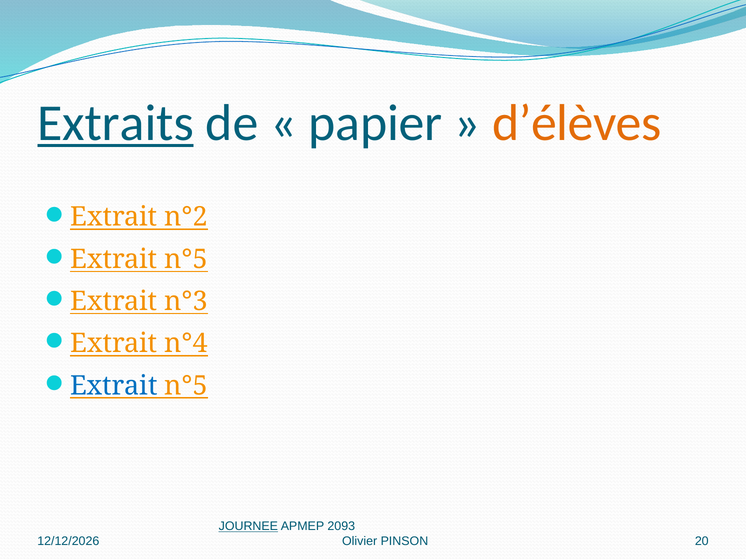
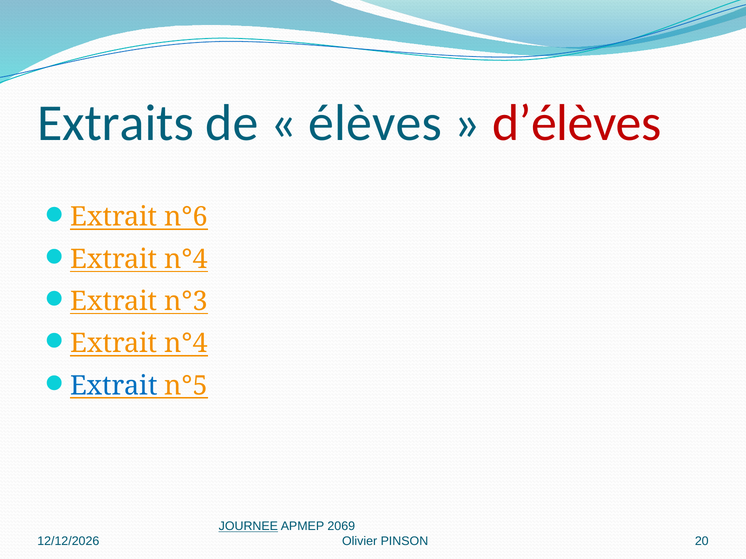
Extraits underline: present -> none (116, 123)
papier: papier -> élèves (375, 123)
d’élèves colour: orange -> red (577, 123)
n°2: n°2 -> n°6 (186, 217)
n°5: n°5 -> n°4 (186, 259)
2093: 2093 -> 2069 (341, 527)
